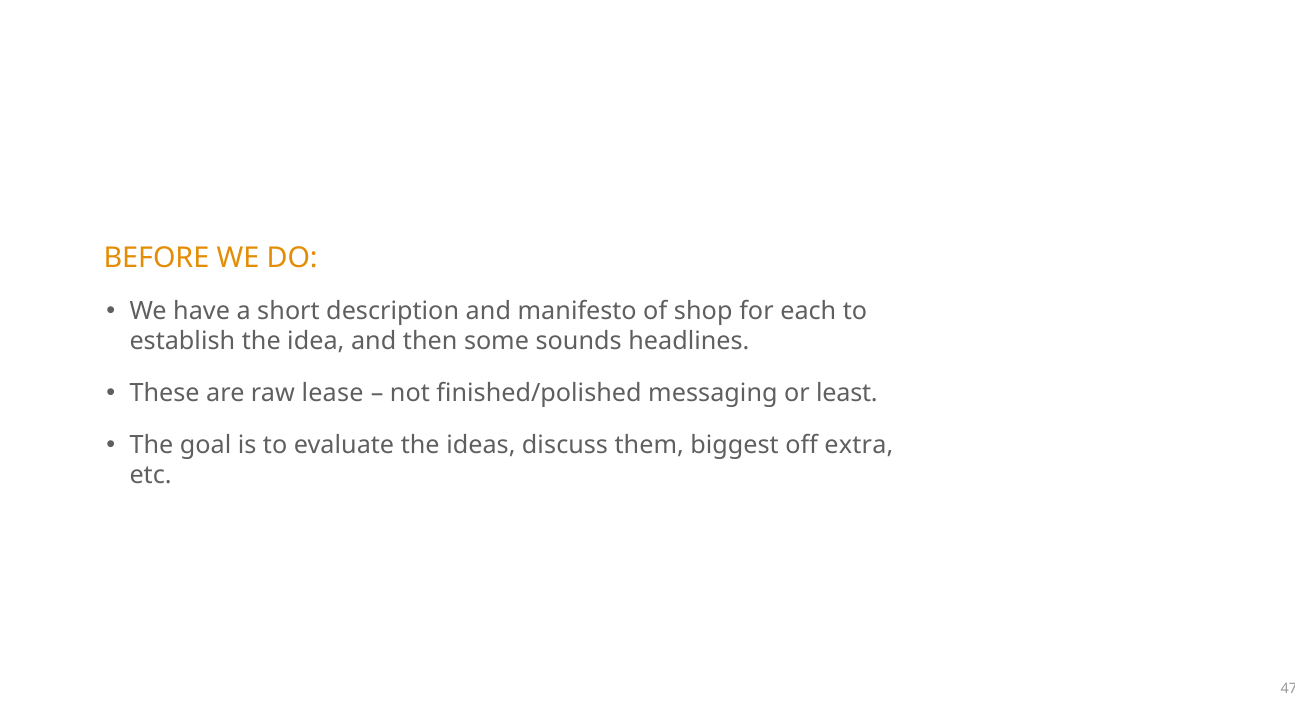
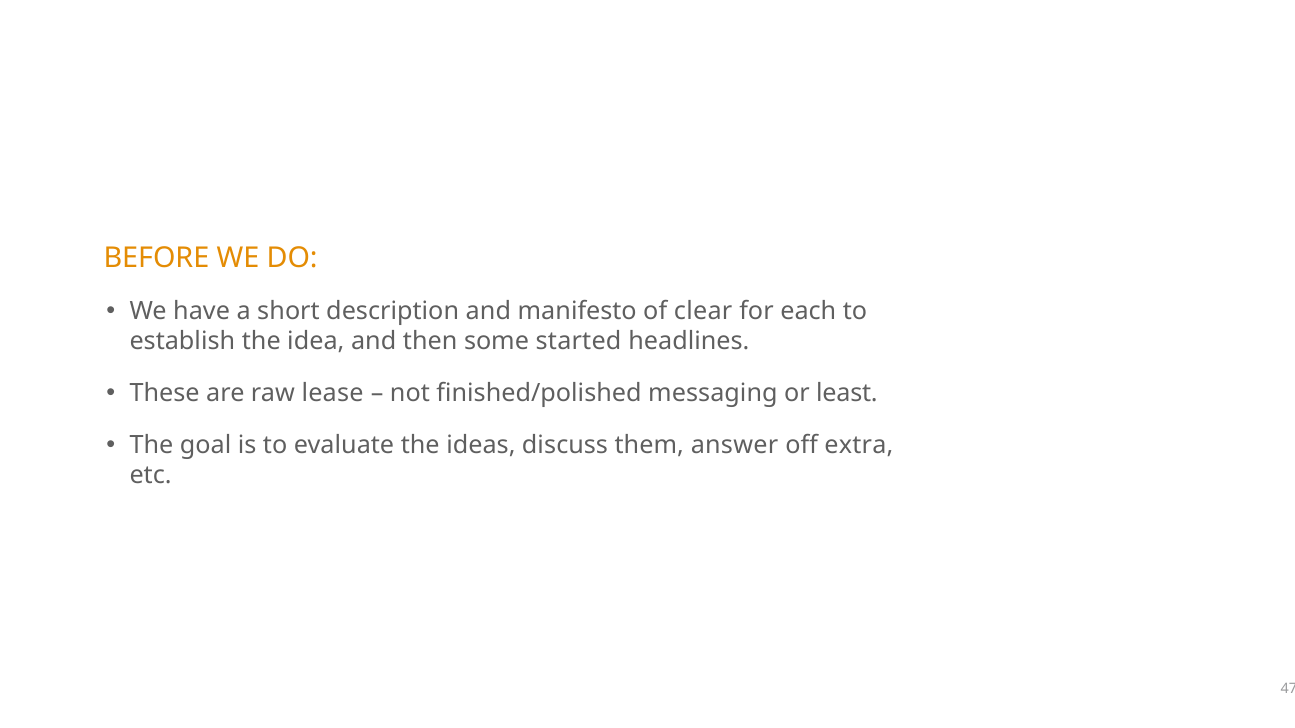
shop: shop -> clear (703, 312)
sounds: sounds -> started (579, 342)
biggest: biggest -> answer (734, 445)
